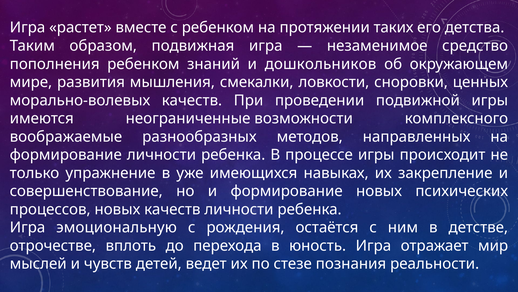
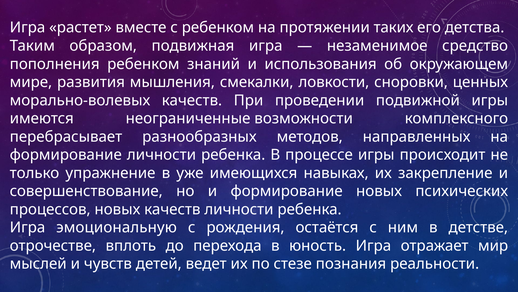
дошкольников: дошкольников -> использования (321, 64)
воображаемые: воображаемые -> перебрасывает (66, 136)
